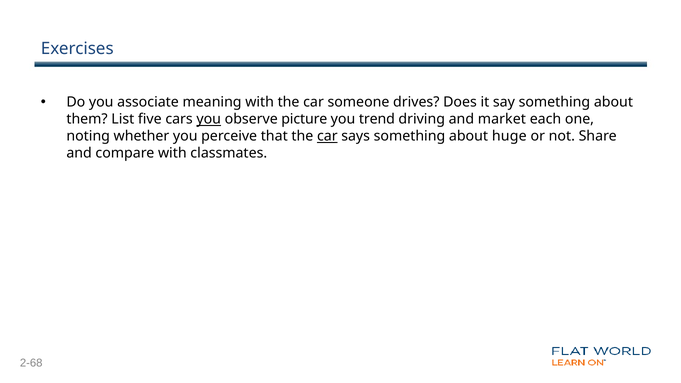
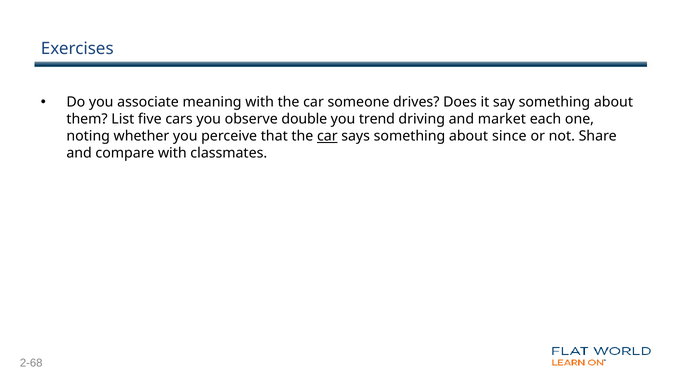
you underline: present -> none (209, 119)
picture: picture -> double (304, 119)
huge: huge -> since (509, 136)
